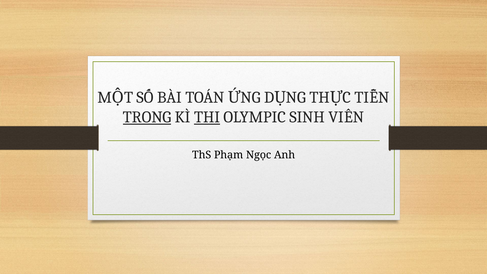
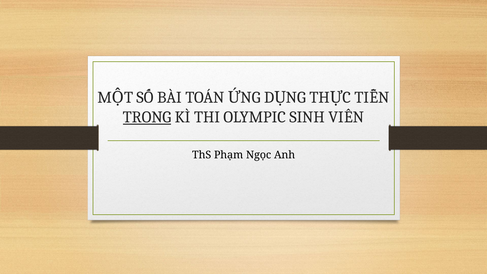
THI underline: present -> none (207, 117)
